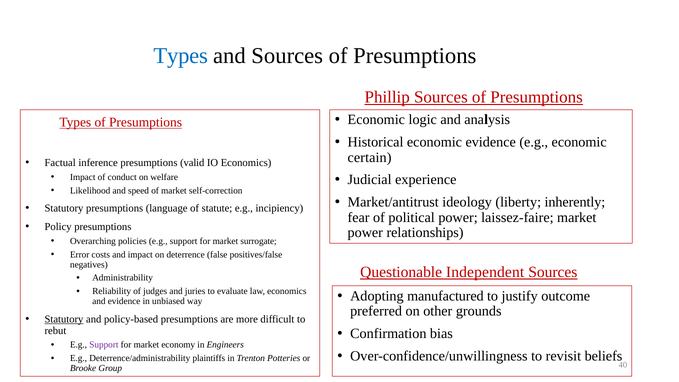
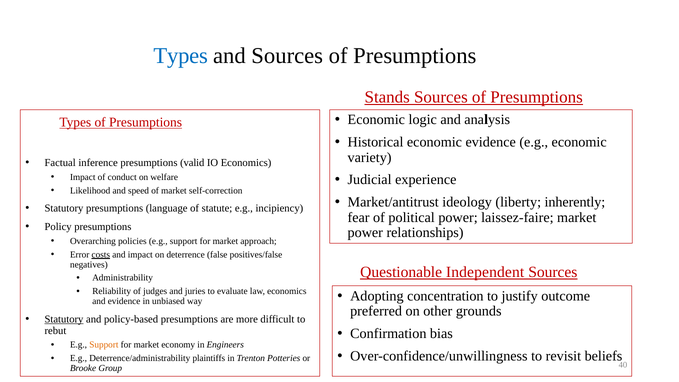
Phillip: Phillip -> Stands (387, 97)
certain: certain -> variety (370, 157)
surrogate: surrogate -> approach (258, 241)
costs underline: none -> present (101, 254)
manufactured: manufactured -> concentration (445, 296)
Support colour: purple -> orange (104, 345)
